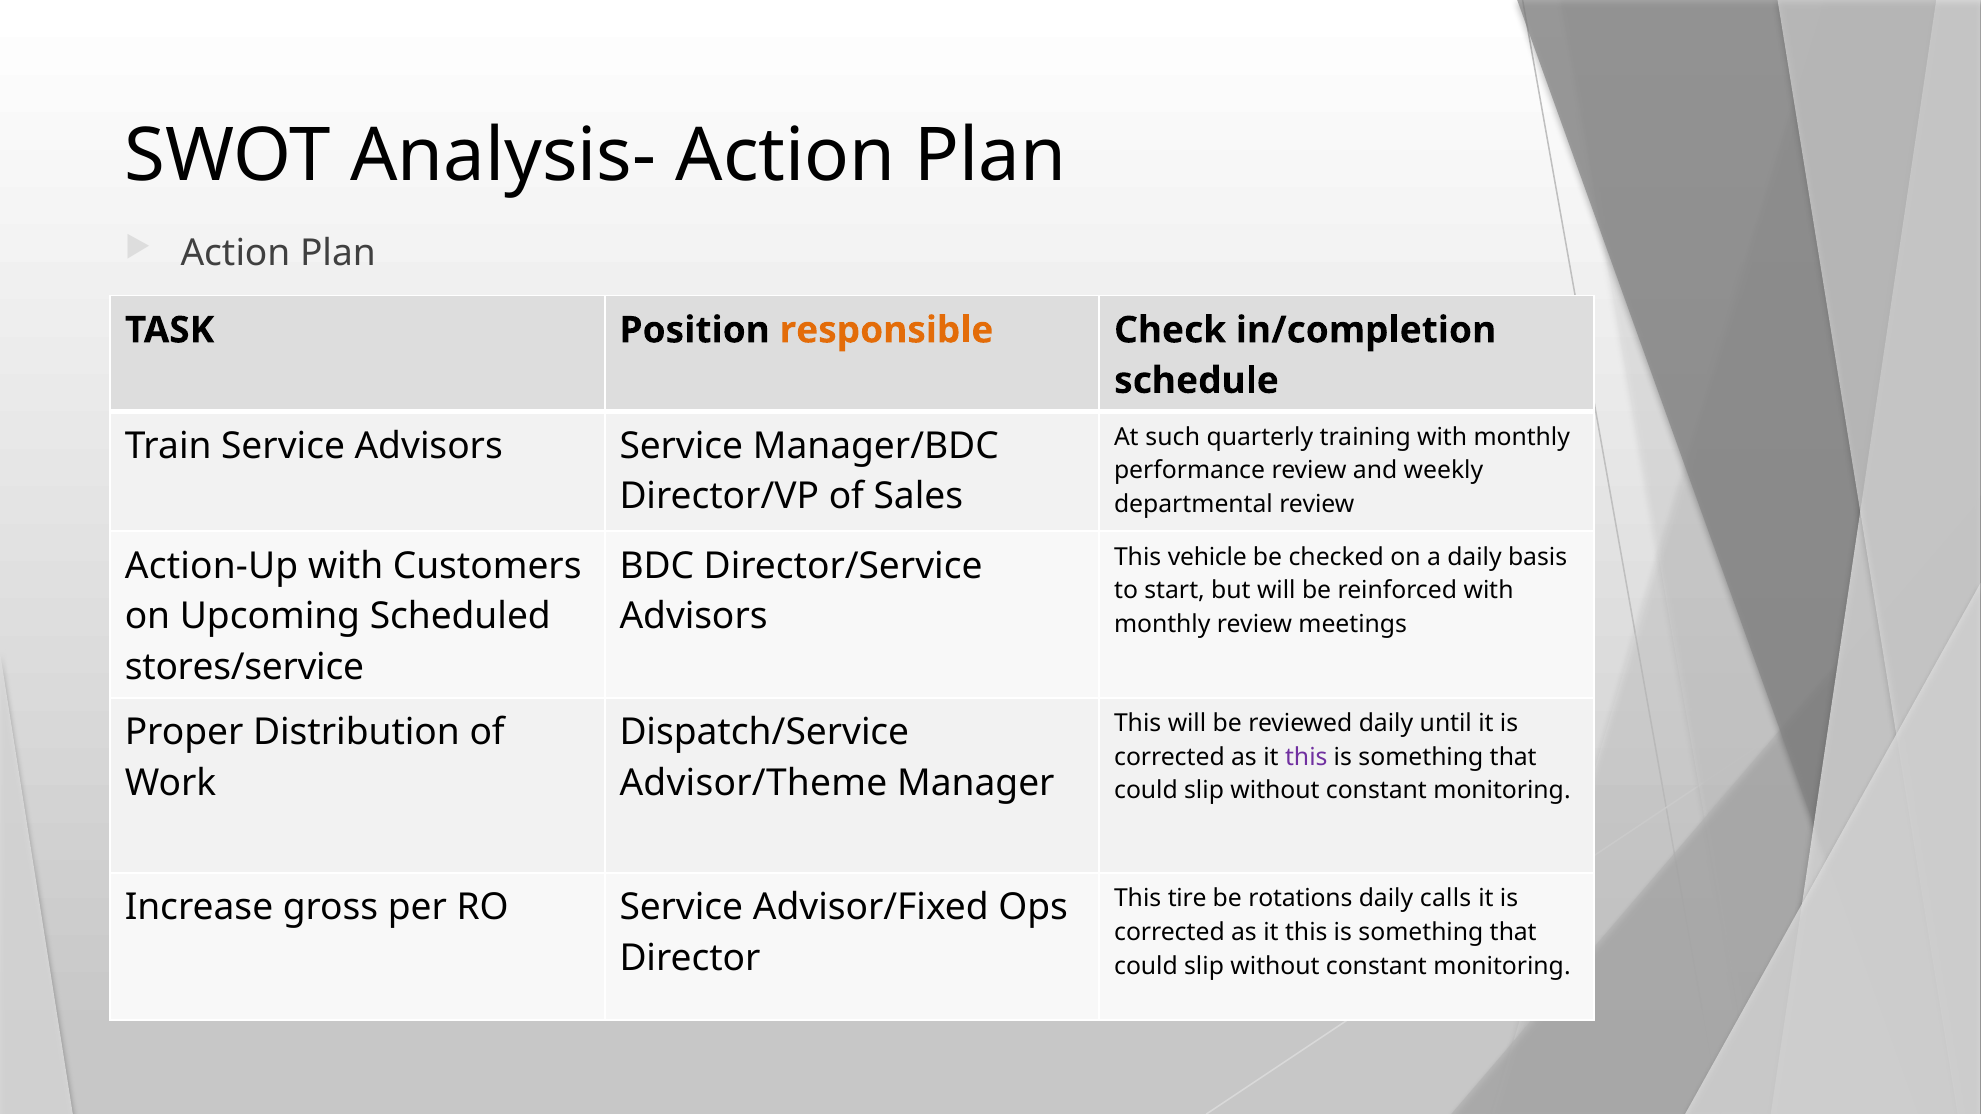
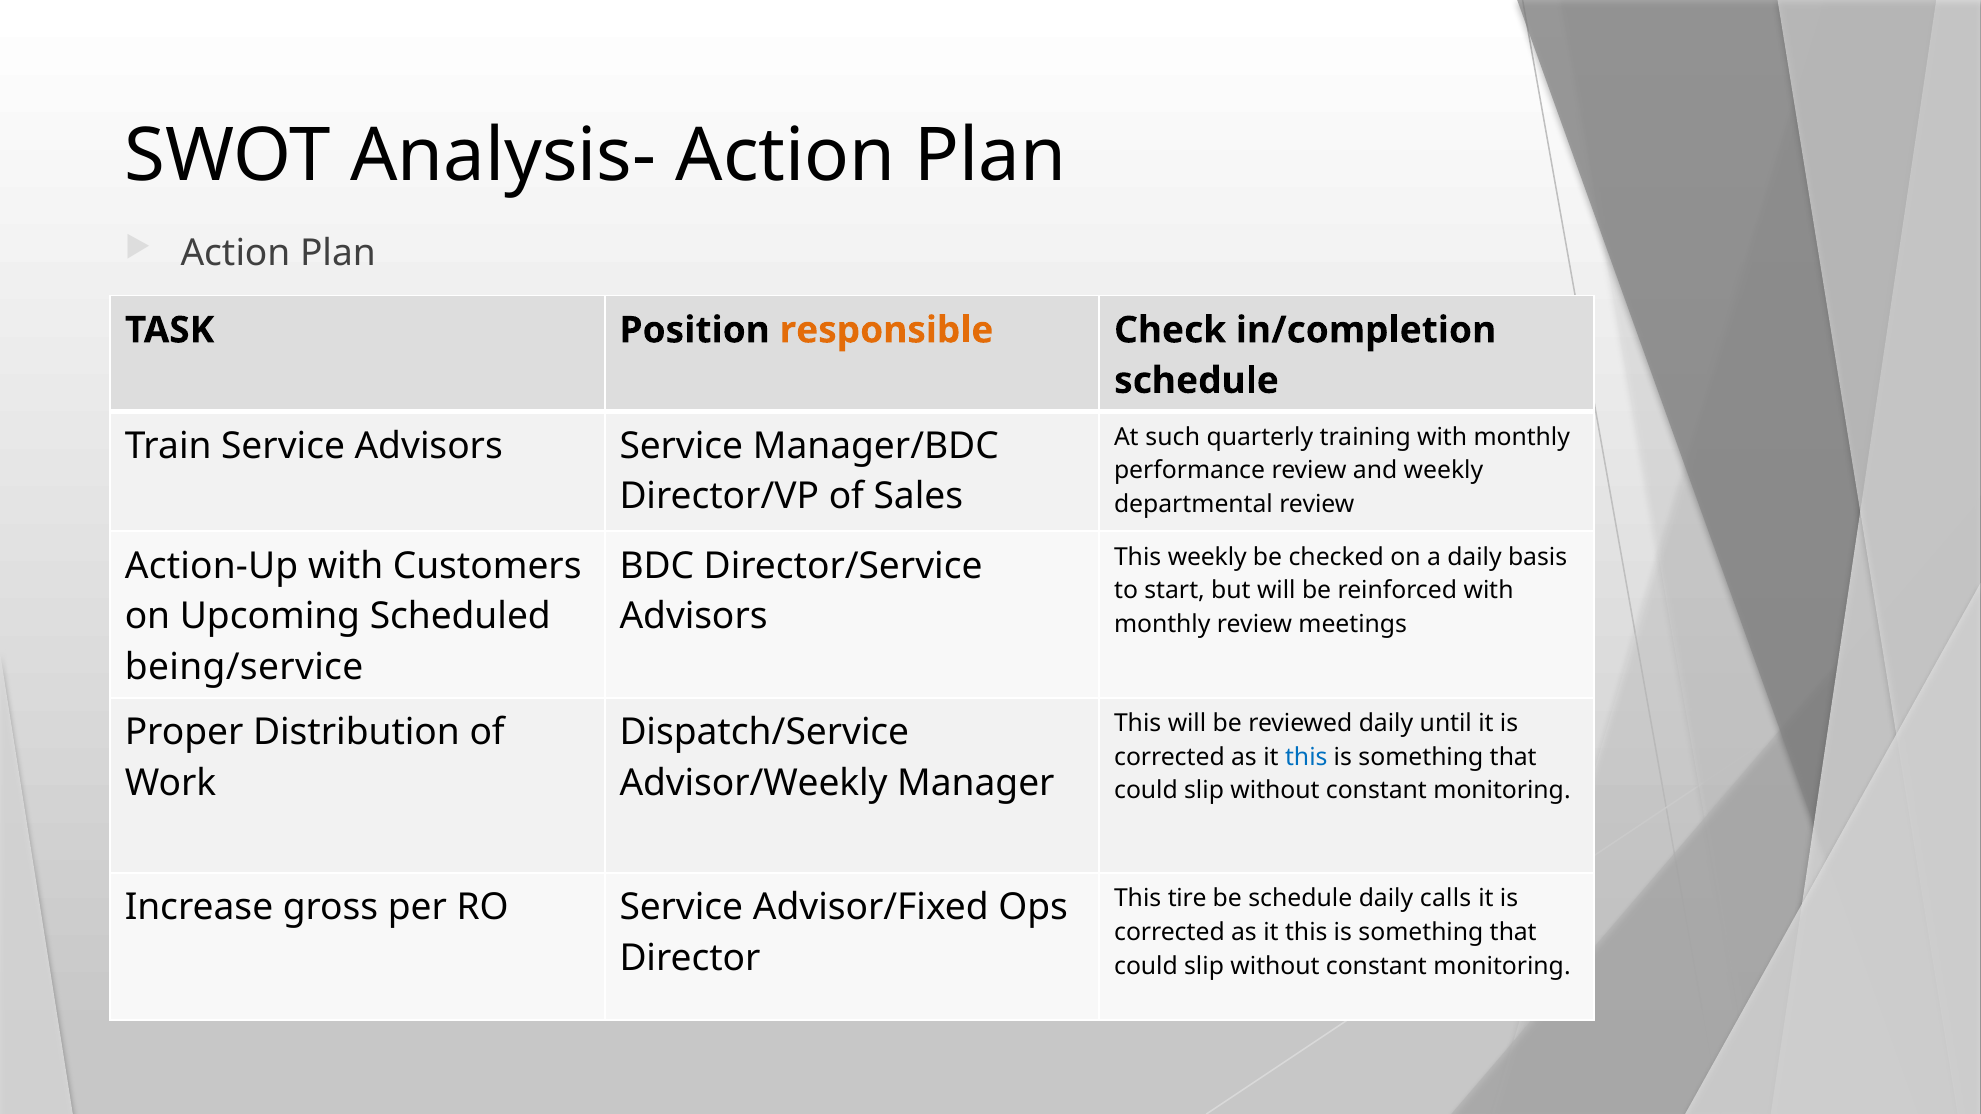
This vehicle: vehicle -> weekly (1207, 557)
stores/service: stores/service -> being/service (244, 667)
this colour: purple -> blue (1306, 757)
Advisor/Theme: Advisor/Theme -> Advisor/Weekly (754, 783)
be rotations: rotations -> schedule (1300, 899)
